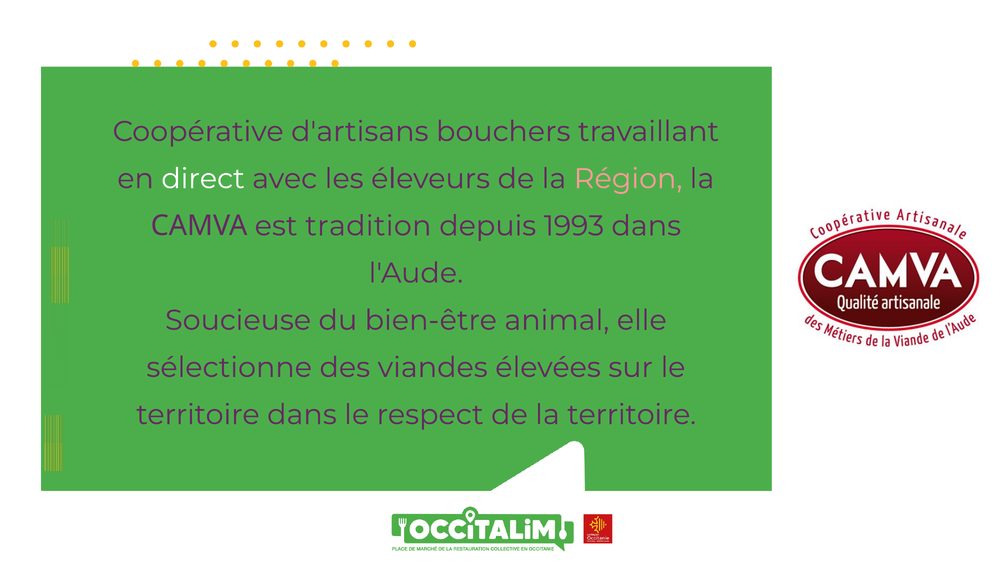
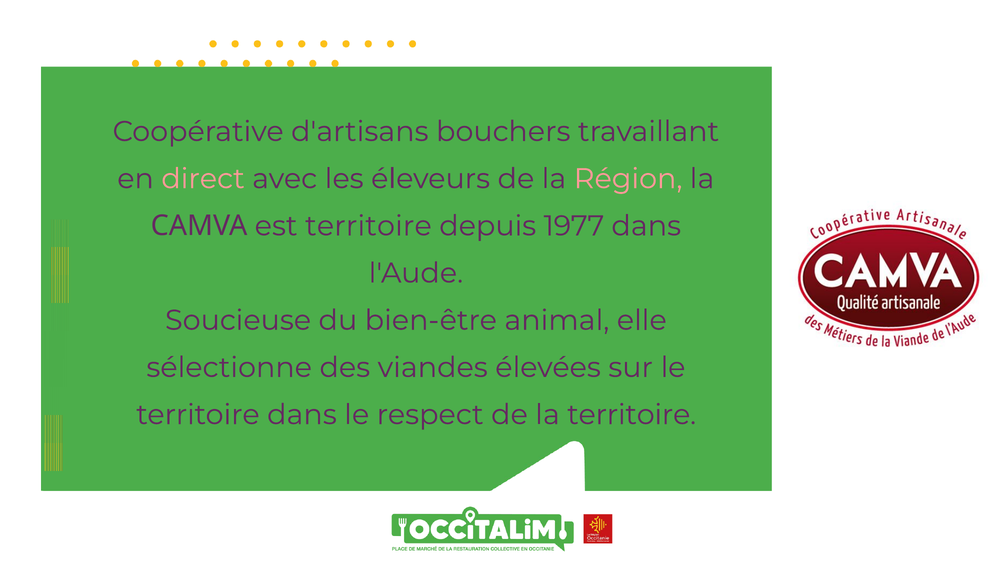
direct colour: white -> pink (203, 179)
est tradition: tradition -> territoire (368, 226)
1993: 1993 -> 1977 (574, 226)
